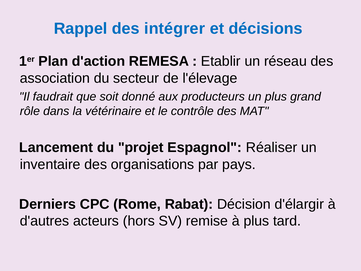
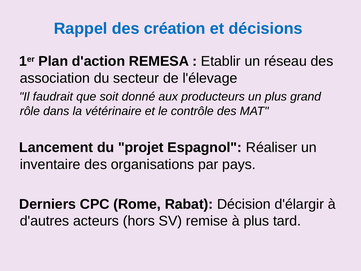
intégrer: intégrer -> création (175, 29)
